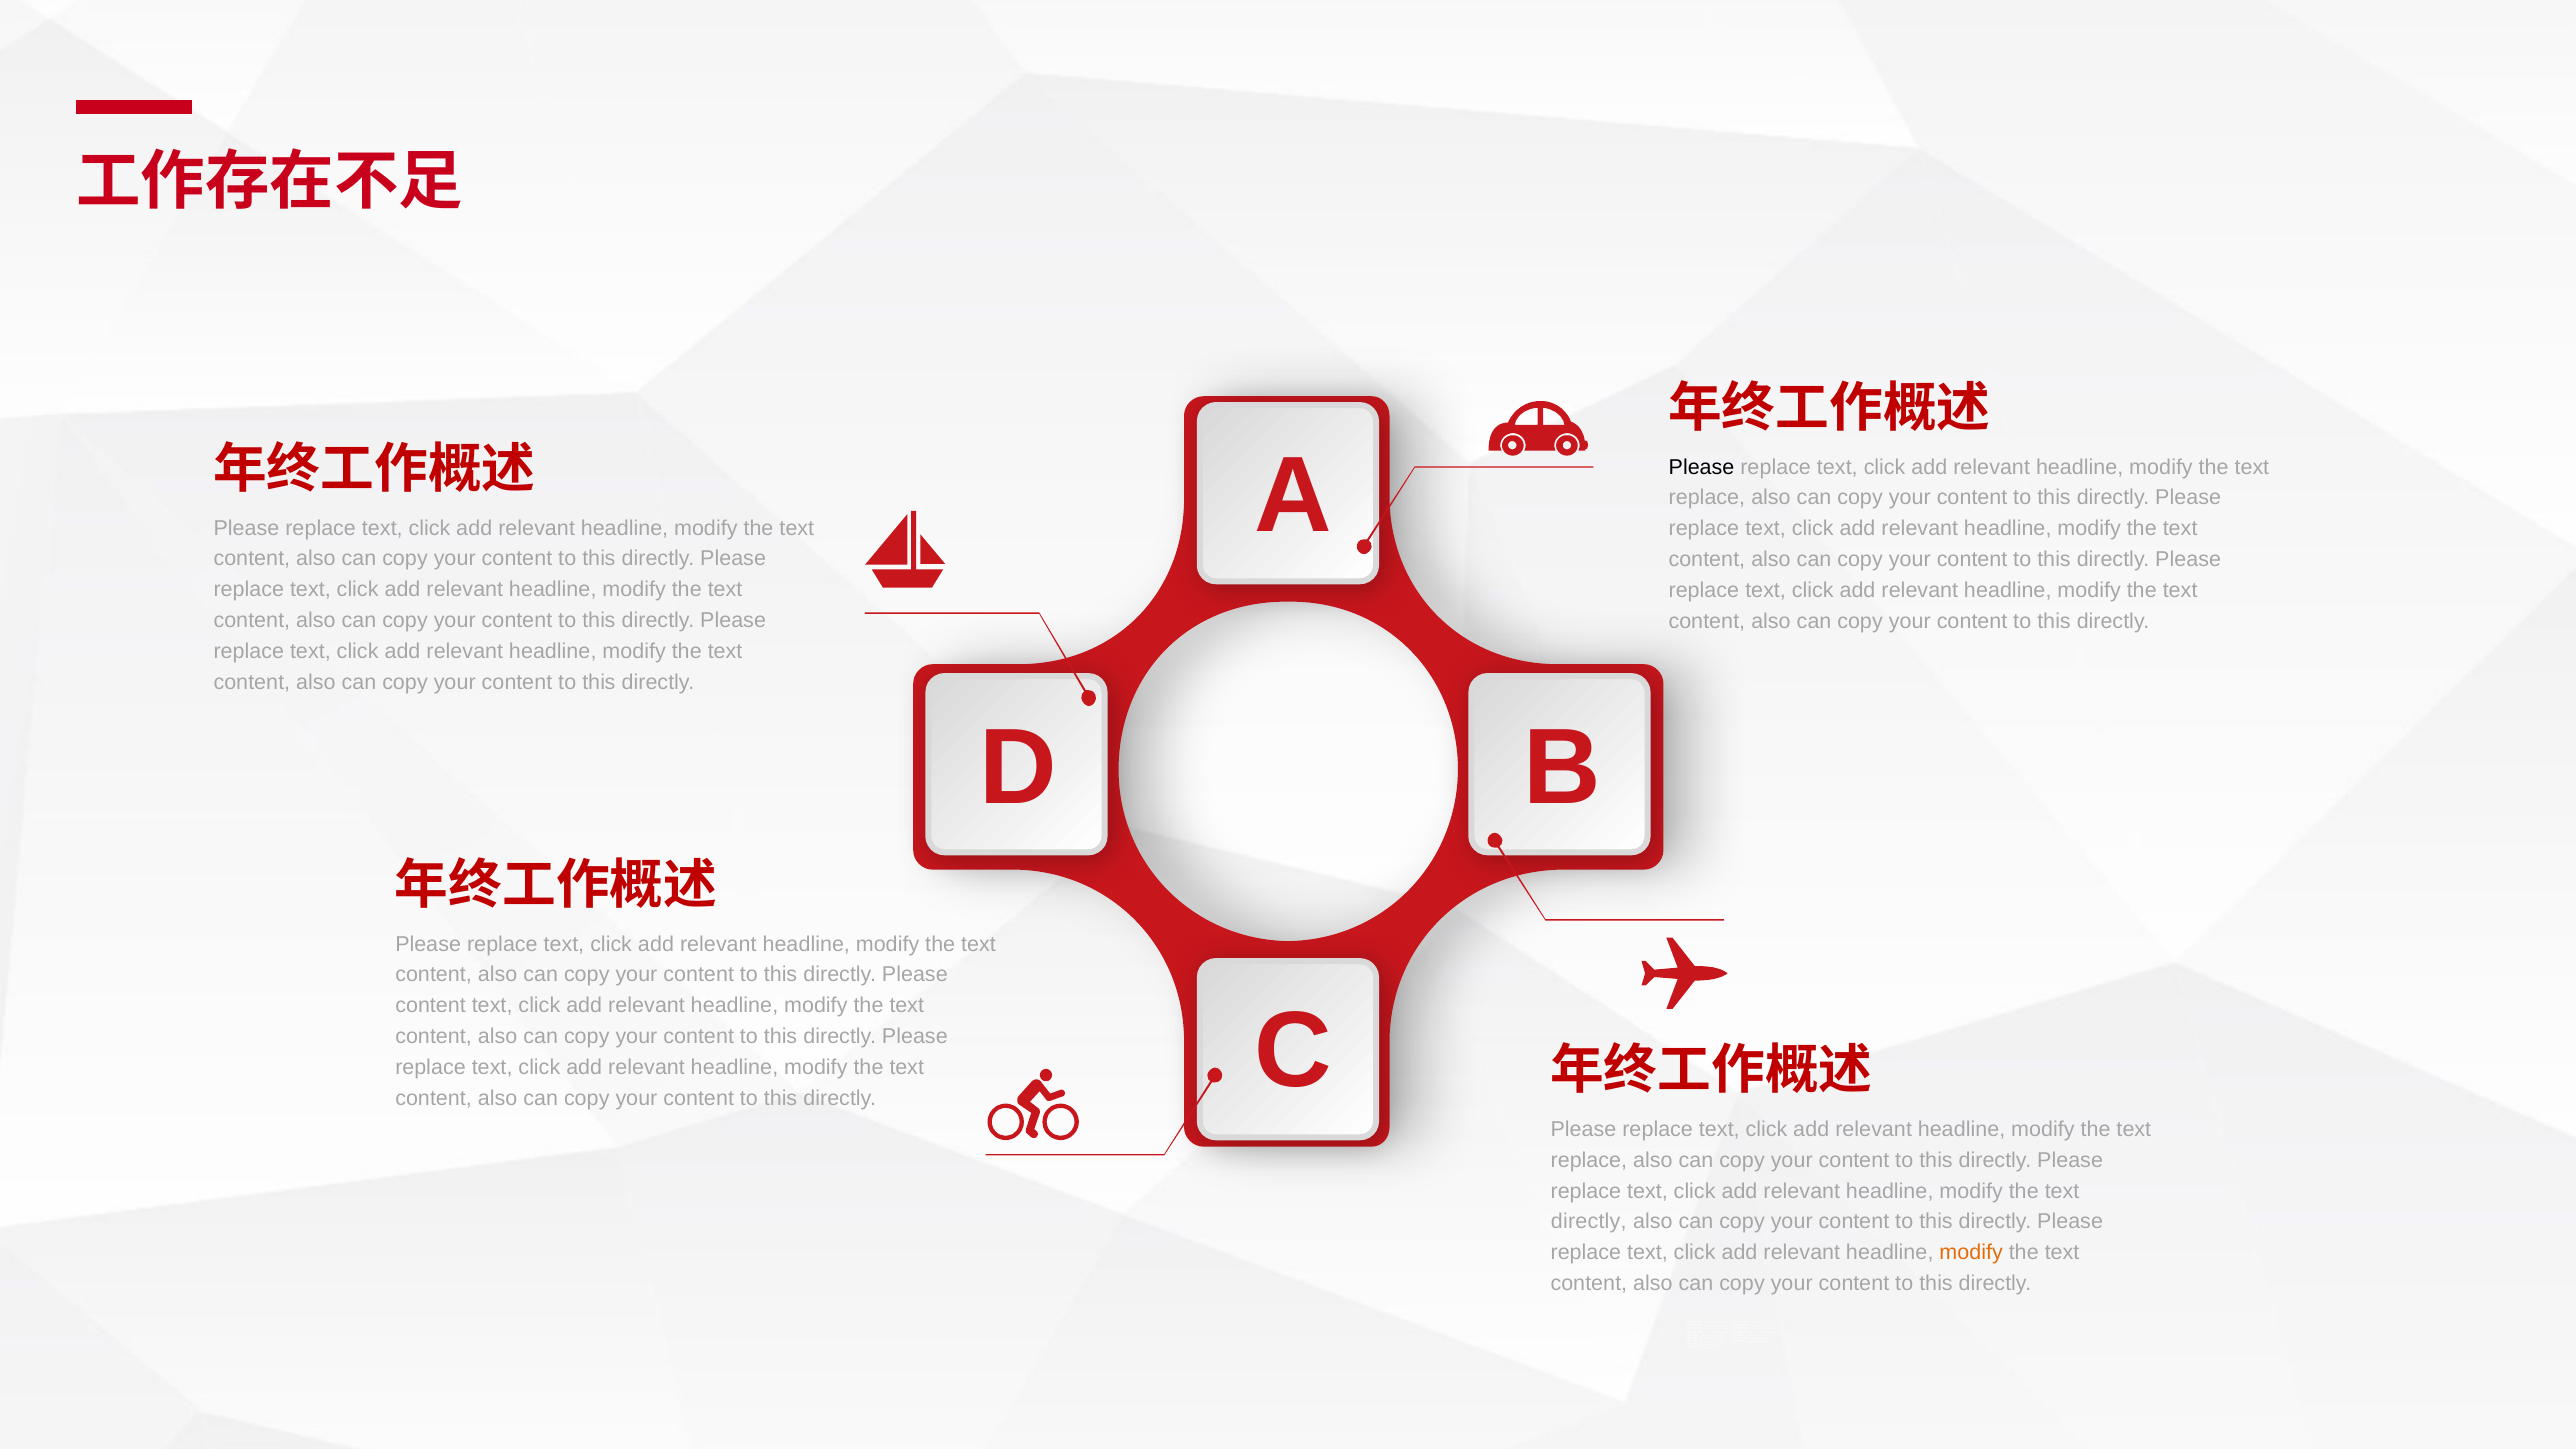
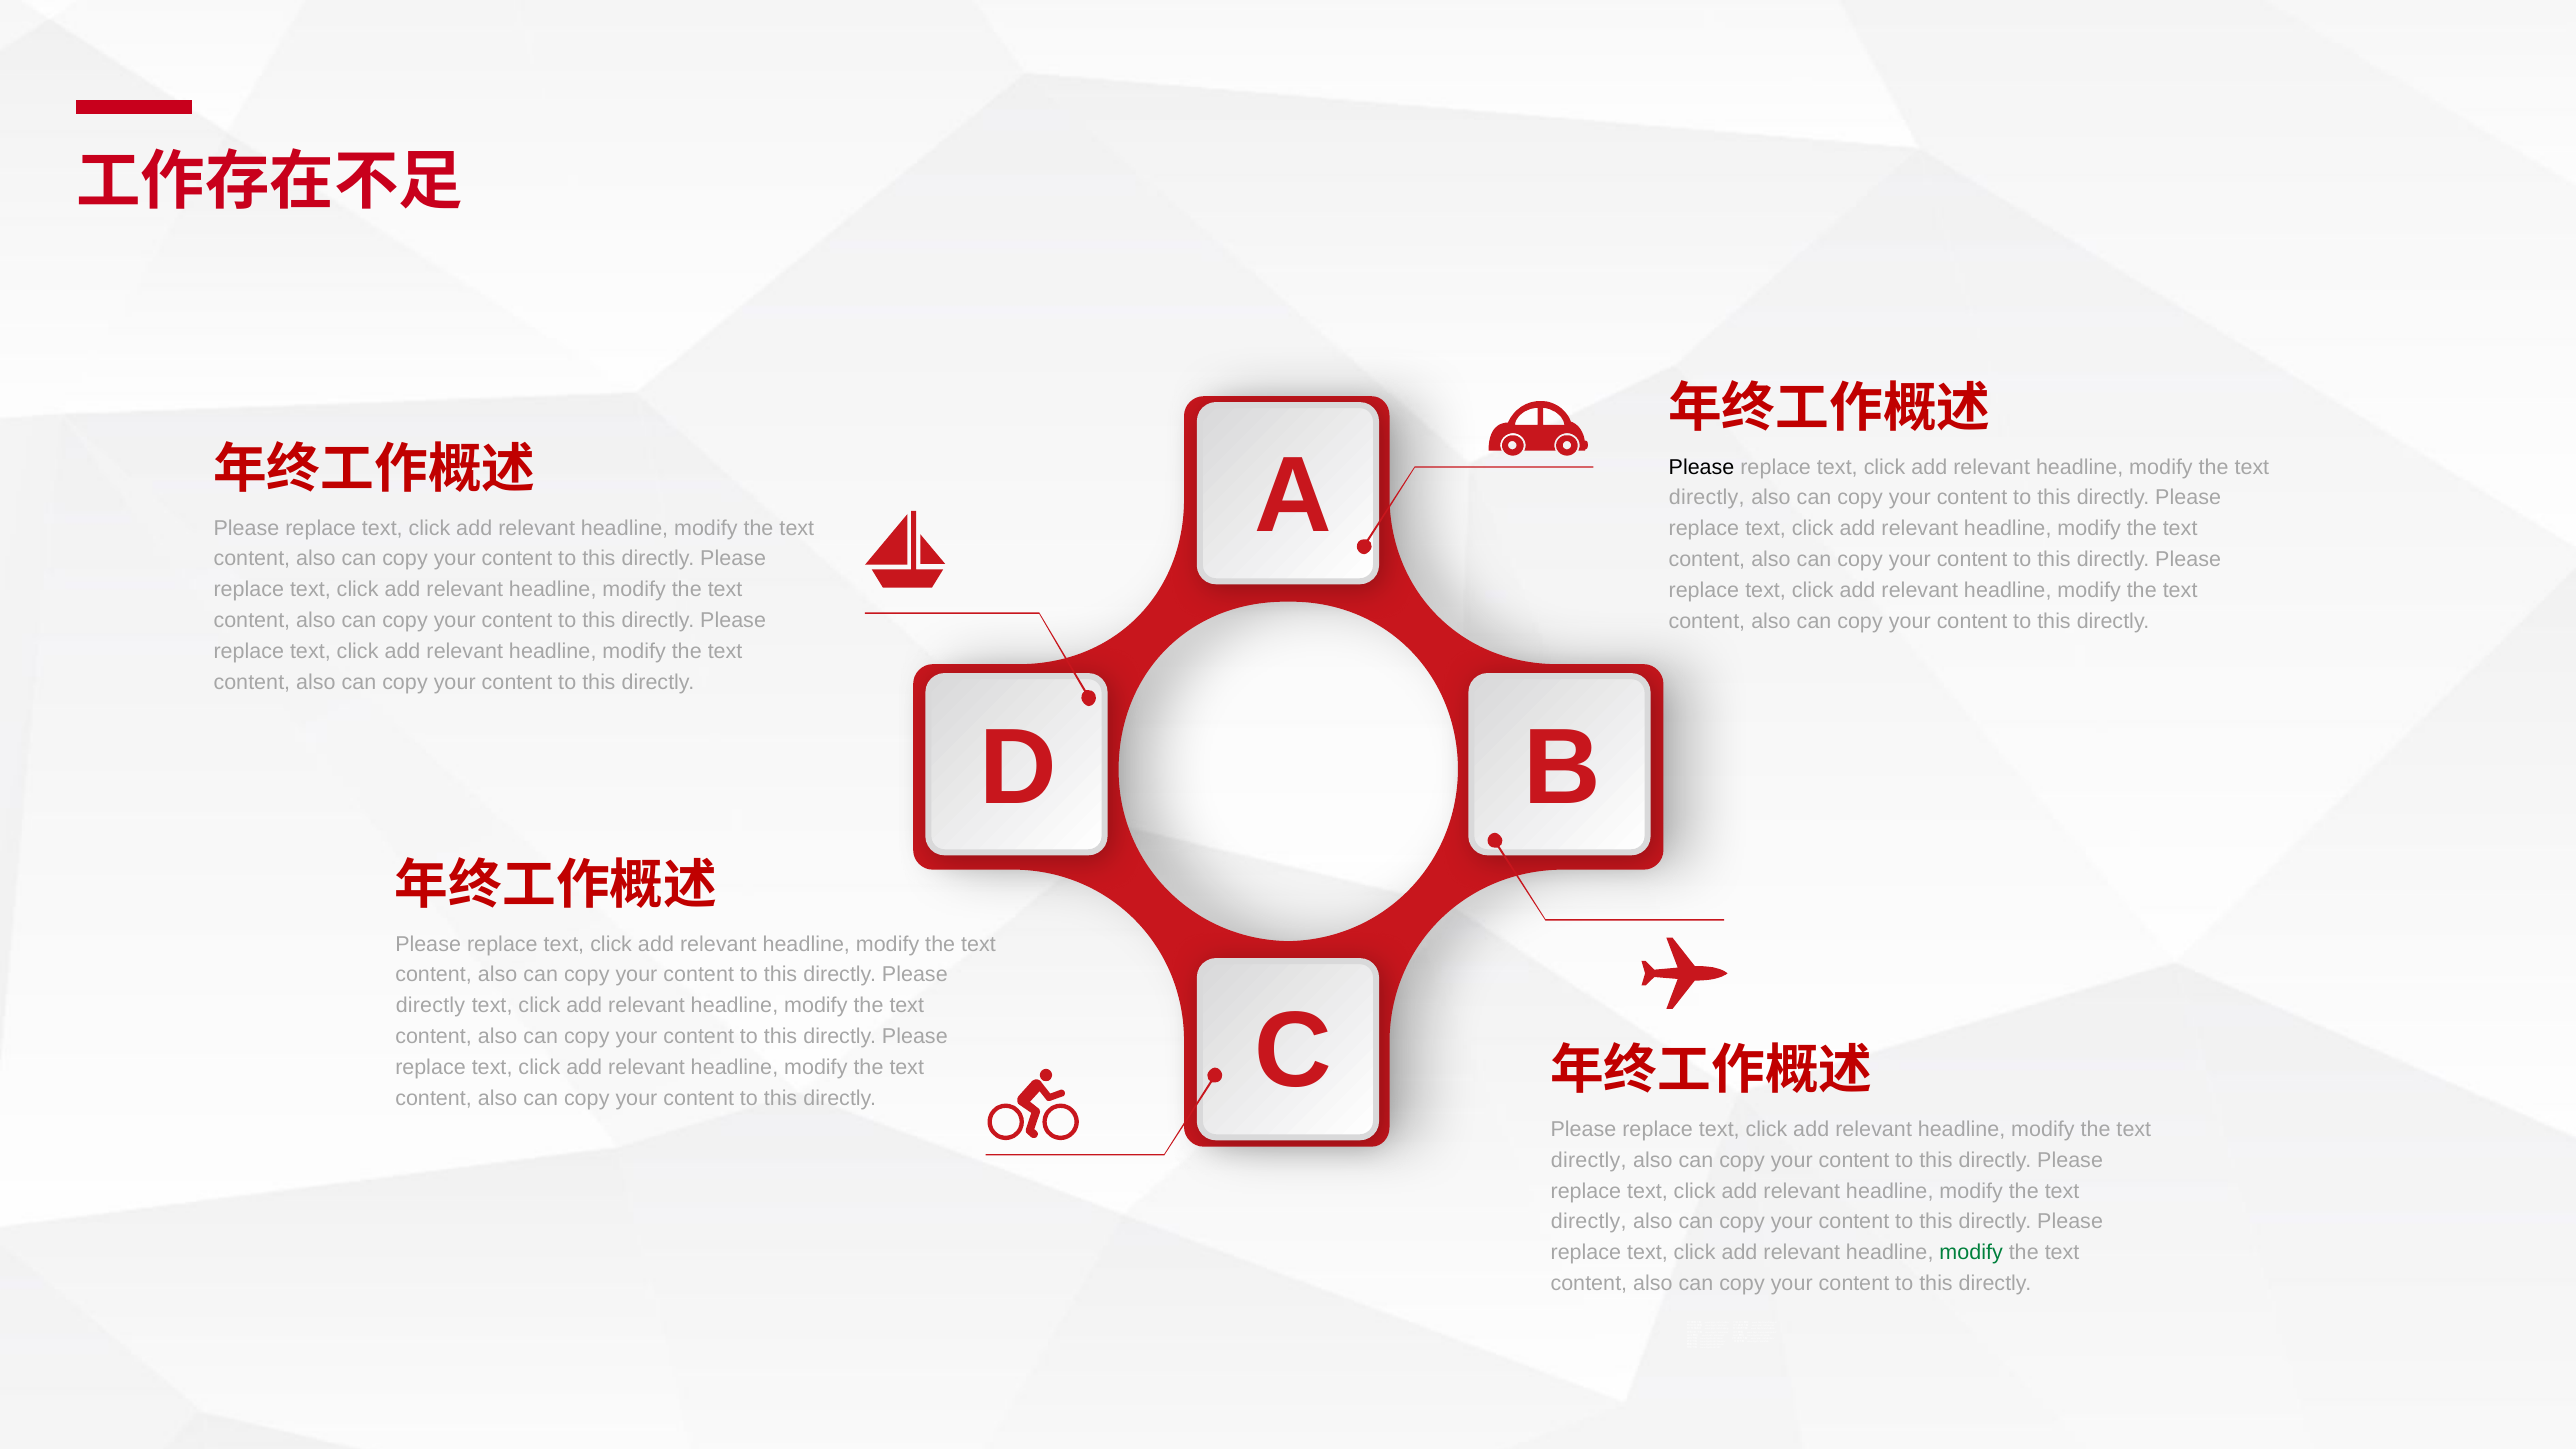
replace: replace -> directly (1707, 498)
content: content -> directly (430, 1006)
replace: replace -> directly (1589, 1160)
modify colour: orange -> green (1971, 1253)
